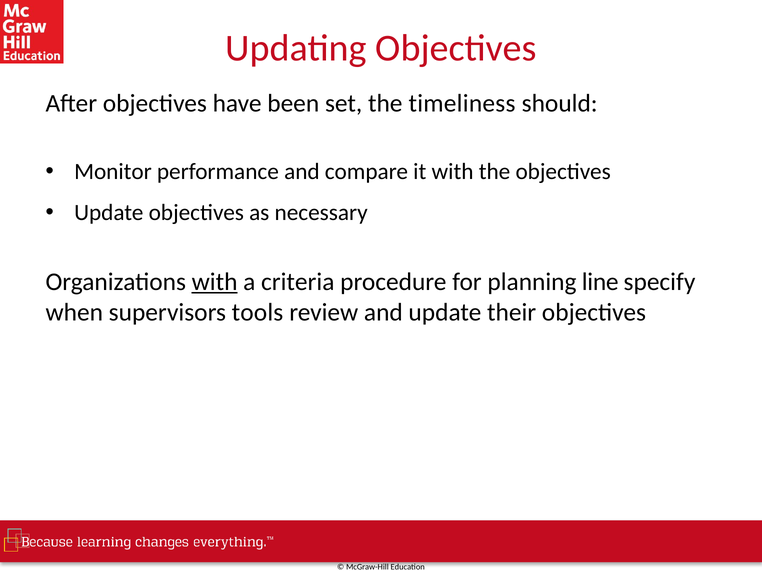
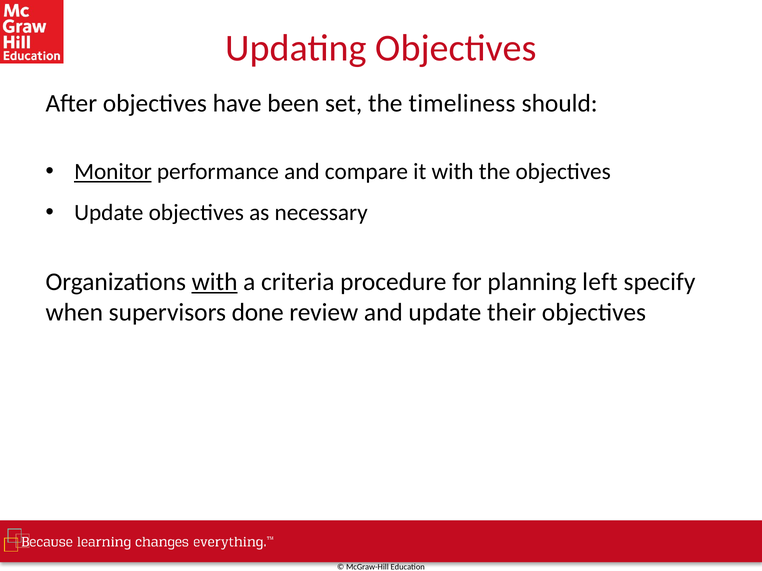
Monitor underline: none -> present (113, 172)
line: line -> left (600, 282)
tools: tools -> done (258, 312)
